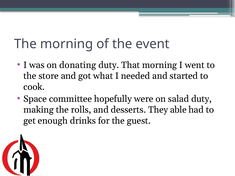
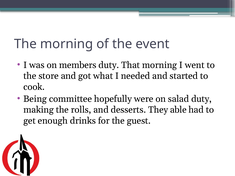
donating: donating -> members (78, 65)
Space: Space -> Being (35, 99)
